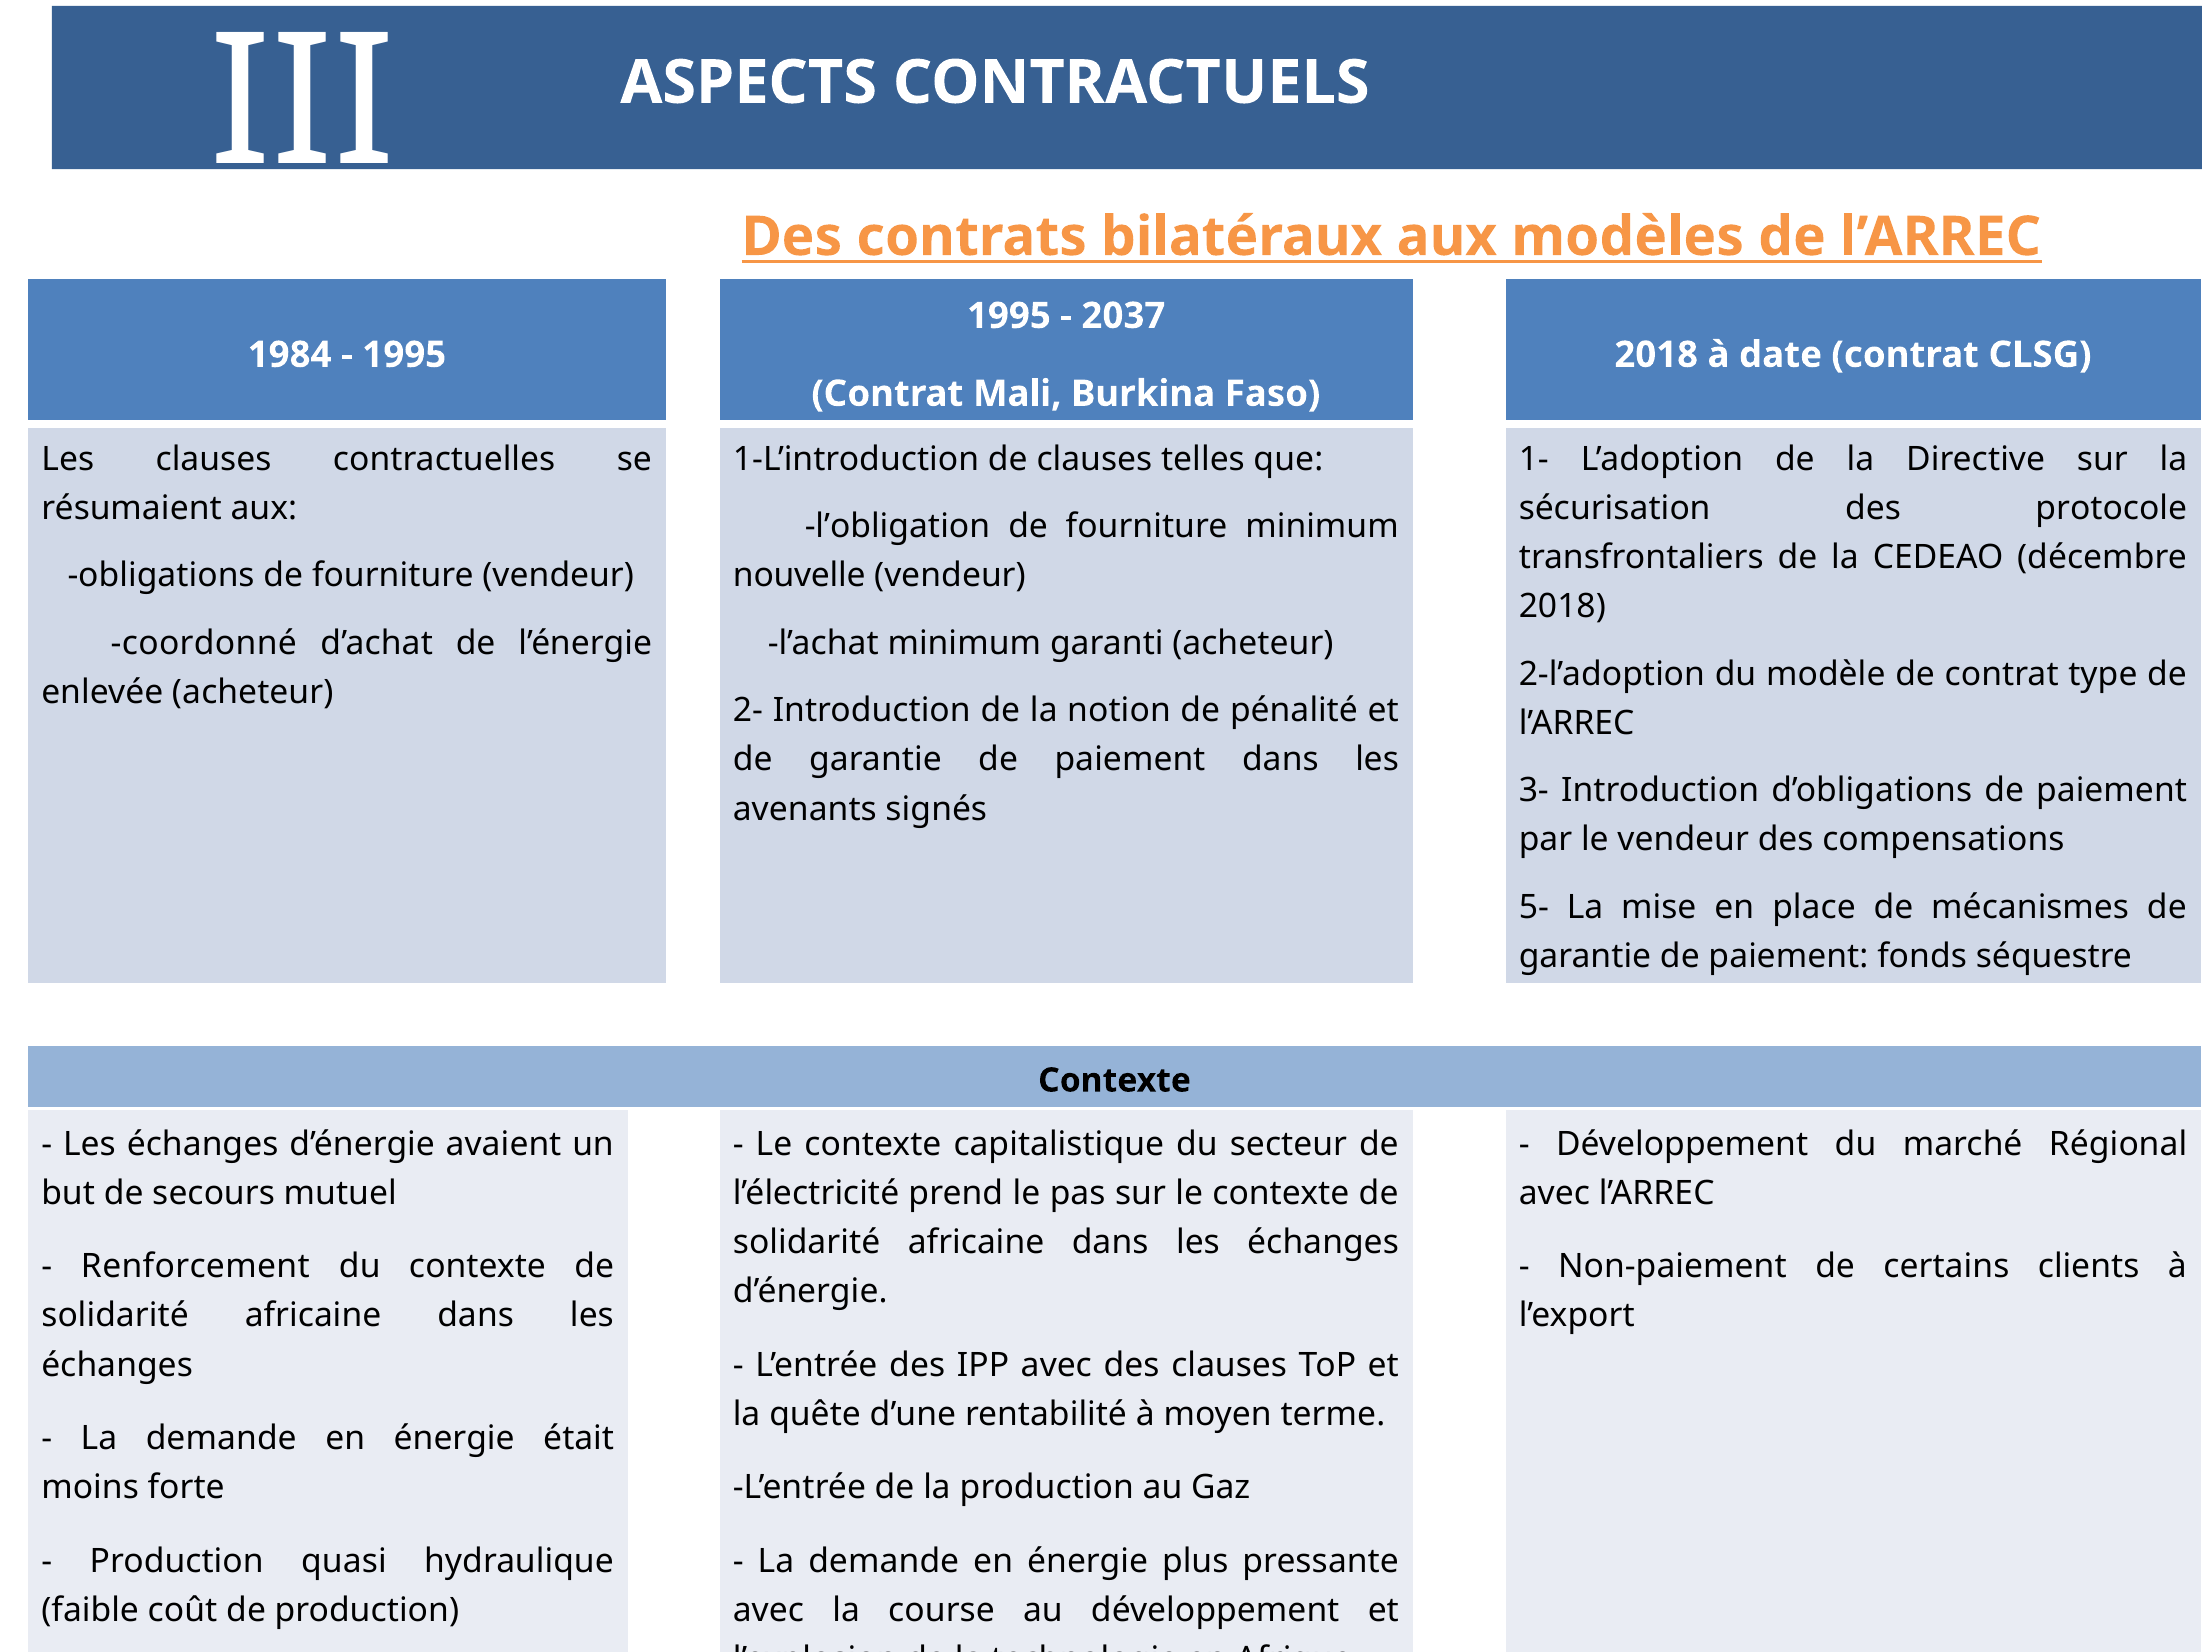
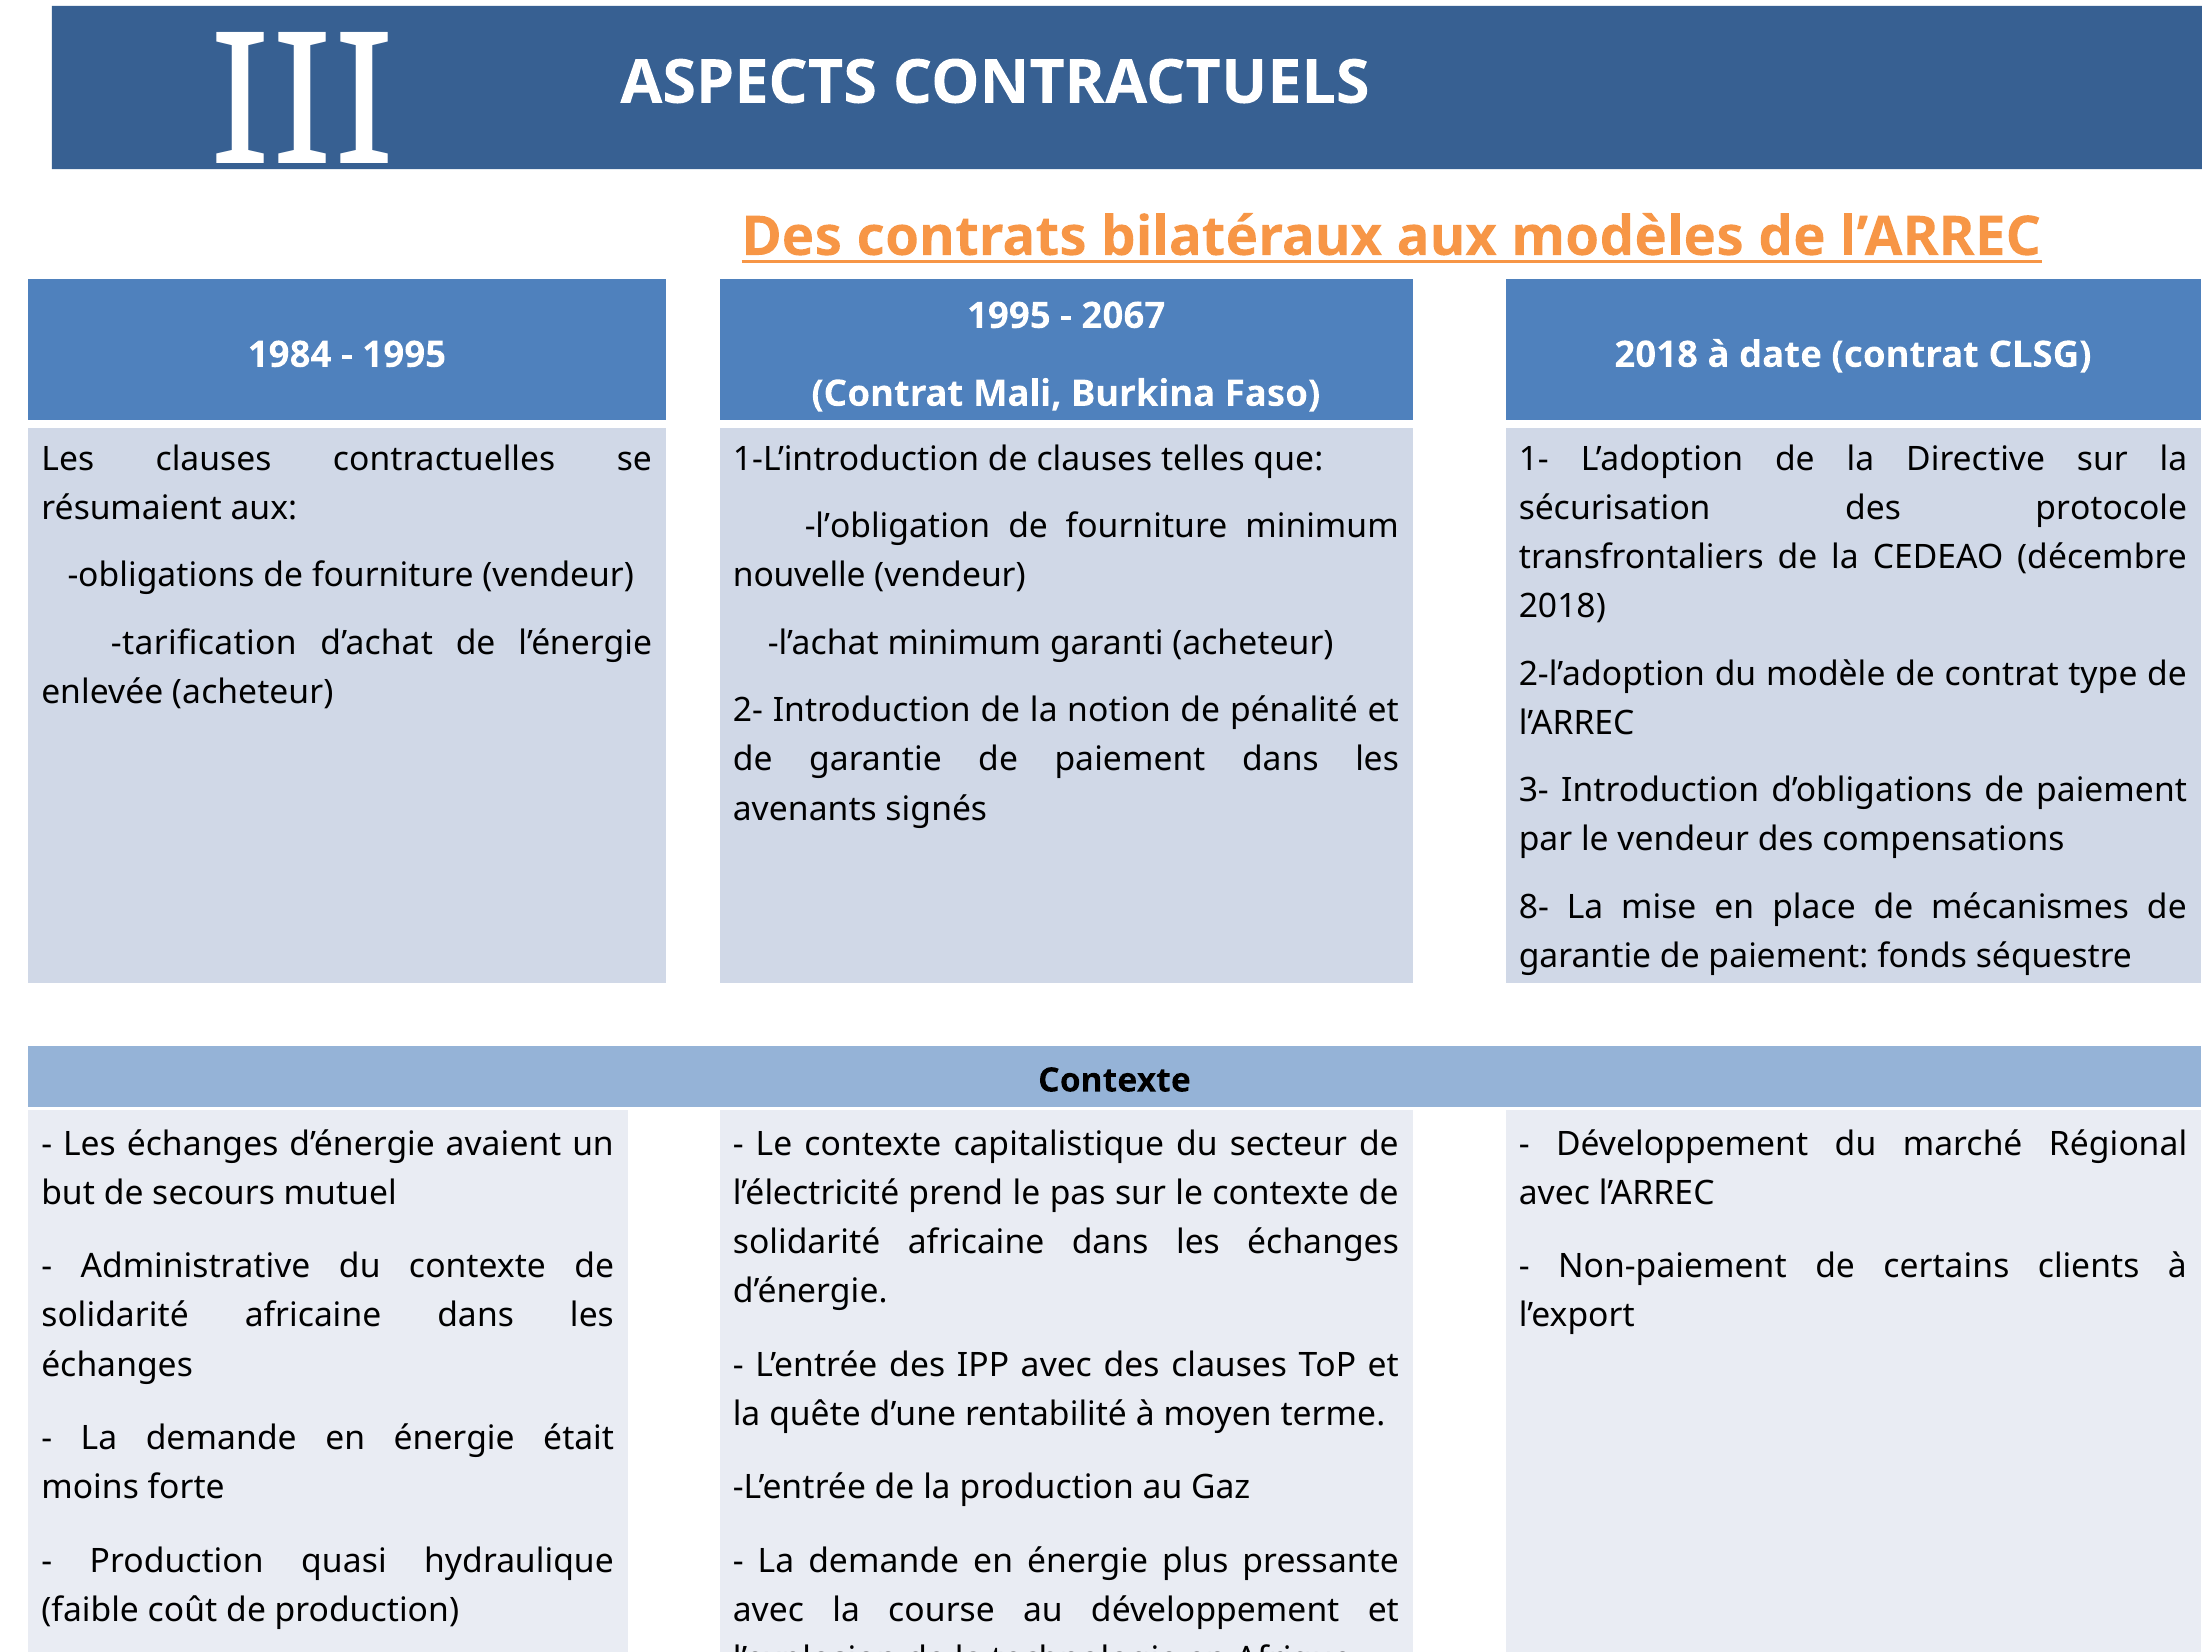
2037: 2037 -> 2067 (1123, 316)
coordonné: coordonné -> tarification (204, 643)
5-: 5- -> 8- (1534, 907)
Renforcement: Renforcement -> Administrative (195, 1266)
